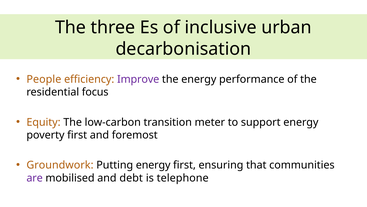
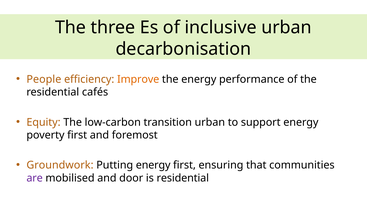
Improve colour: purple -> orange (138, 79)
focus: focus -> cafés (95, 92)
transition meter: meter -> urban (210, 122)
debt: debt -> door (131, 178)
is telephone: telephone -> residential (183, 178)
